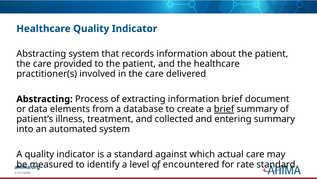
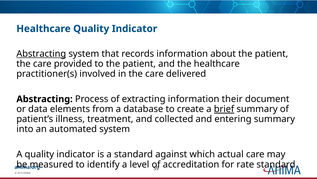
Abstracting underline: none -> present (41, 54)
information brief: brief -> their (232, 99)
encountered: encountered -> accreditation (191, 164)
